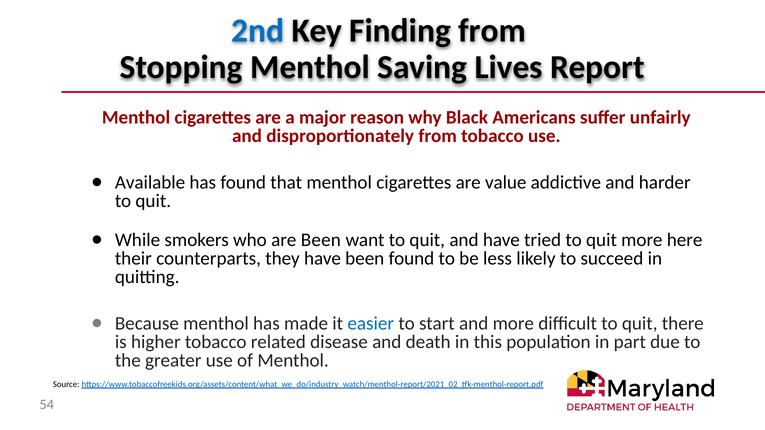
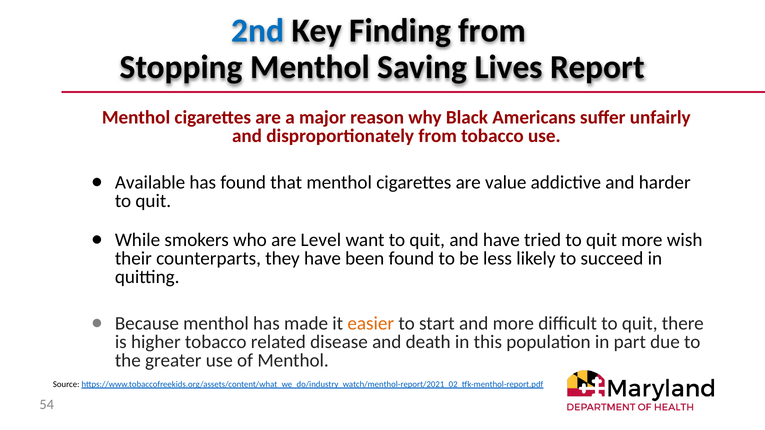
are Been: Been -> Level (321, 240)
here: here -> wish (685, 240)
easier colour: blue -> orange (371, 324)
